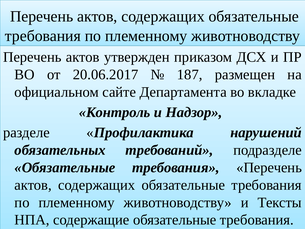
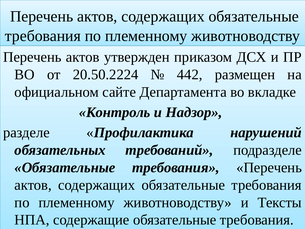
20.06.2017: 20.06.2017 -> 20.50.2224 (106, 74)
187: 187 -> 442 (190, 74)
